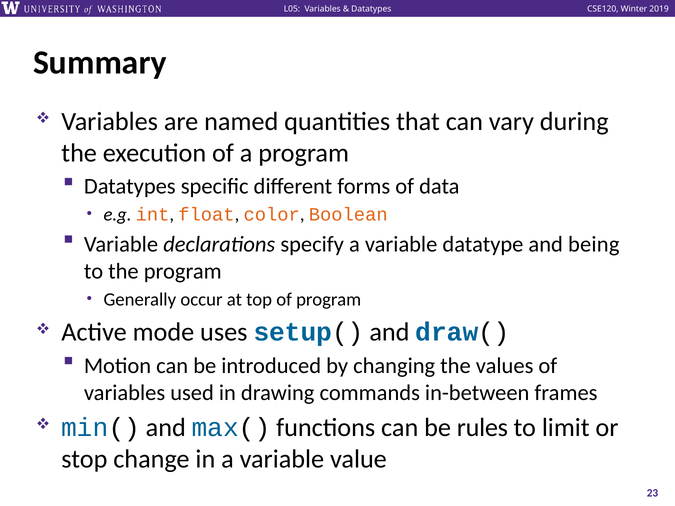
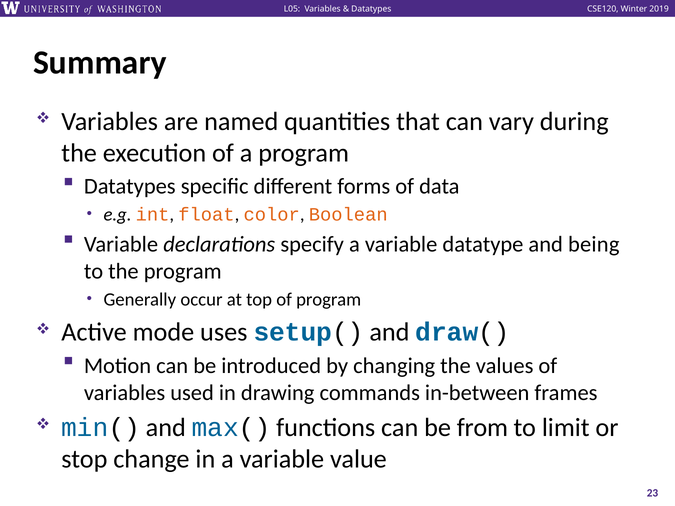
rules: rules -> from (482, 428)
